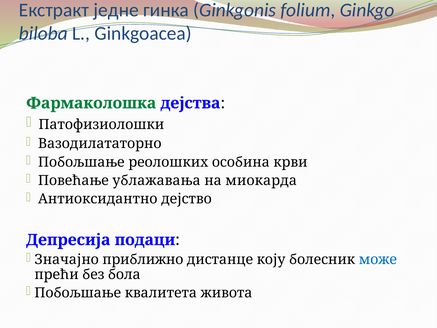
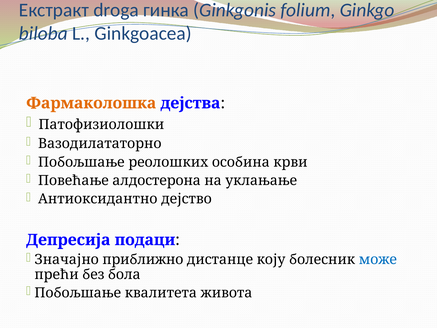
једне: једне -> droga (116, 10)
Фармаколошка colour: green -> orange (91, 103)
ублажавања: ублажавања -> алдостерона (157, 180)
миокарда: миокарда -> уклањање (261, 180)
